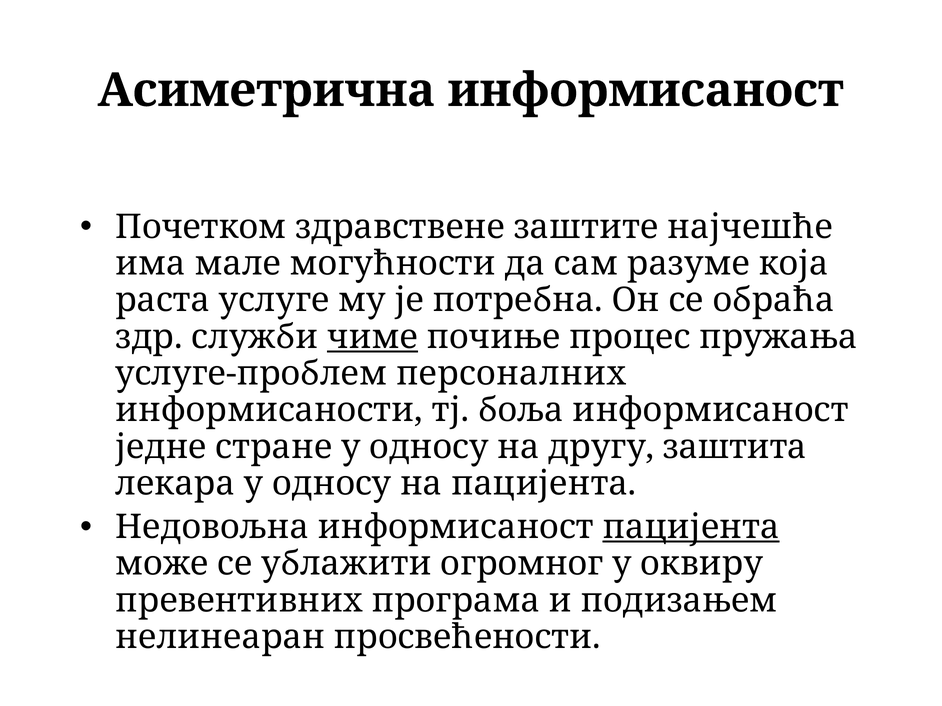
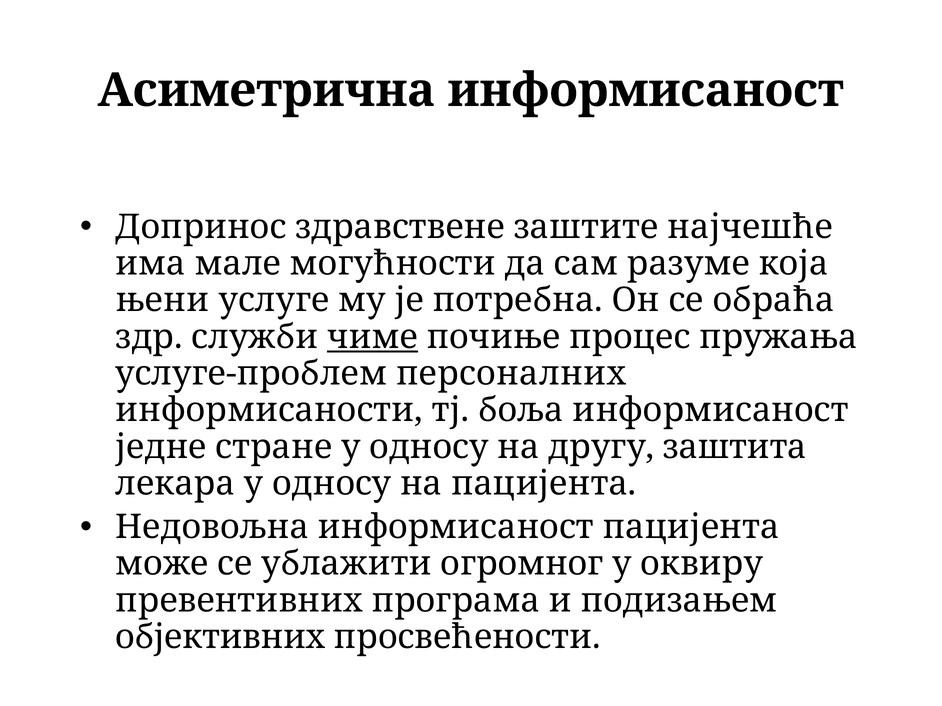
Почетком: Почетком -> Допринос (201, 227)
раста: раста -> њени (162, 300)
пацијента underline: present -> none (691, 527)
нелинеаран: нелинеаран -> објективних (220, 638)
